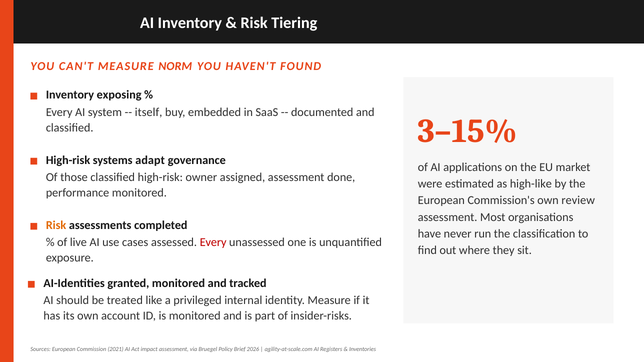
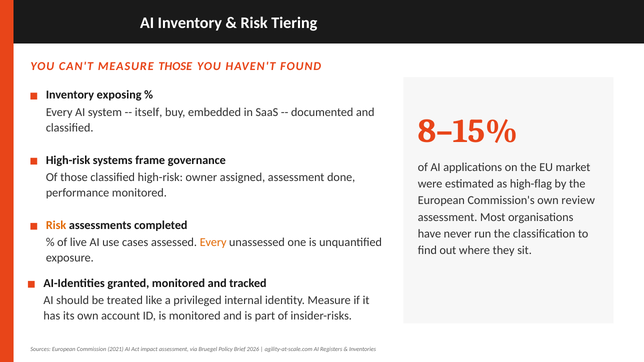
MEASURE NORM: NORM -> THOSE (175, 66)
3–15%: 3–15% -> 8–15% (468, 131)
adapt: adapt -> frame (150, 160)
high-like: high-like -> high-flag (531, 184)
Every colour: red -> orange (213, 243)
